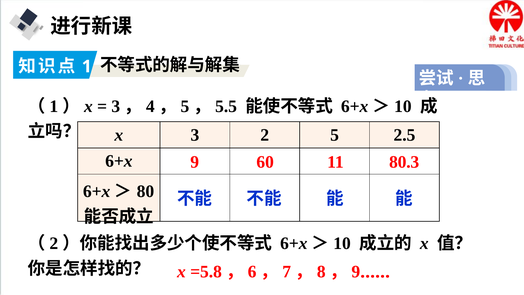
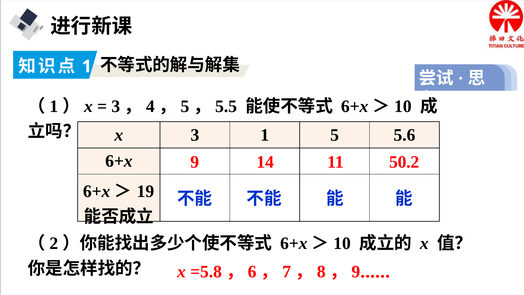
3 2: 2 -> 1 (265, 135)
2.5: 2.5 -> 5.6 (404, 135)
60: 60 -> 14 (265, 162)
80.3: 80.3 -> 50.2 (404, 162)
80: 80 -> 19 (145, 191)
